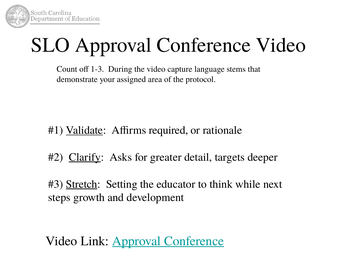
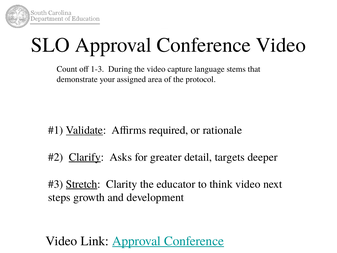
Setting: Setting -> Clarity (122, 184)
think while: while -> video (248, 184)
